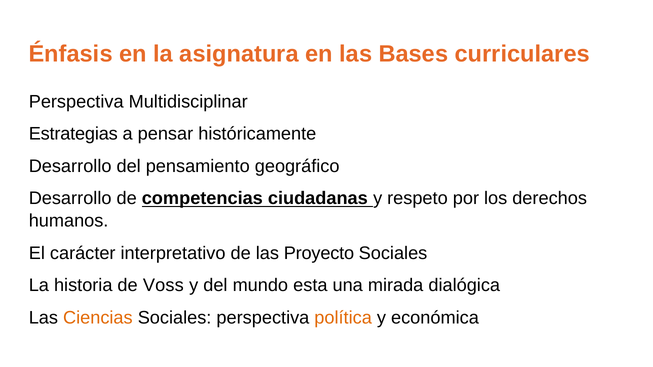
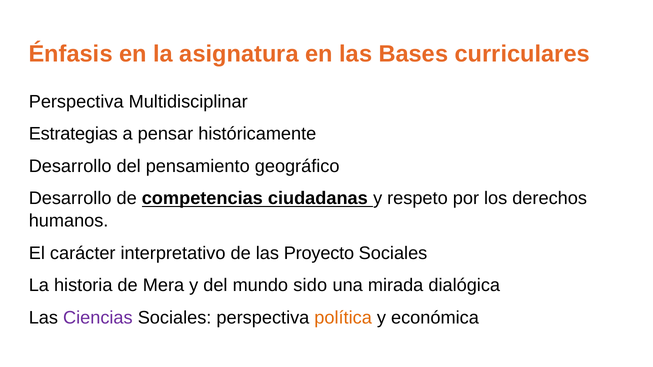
Voss: Voss -> Mera (163, 286)
esta: esta -> sido (310, 286)
Ciencias colour: orange -> purple (98, 318)
